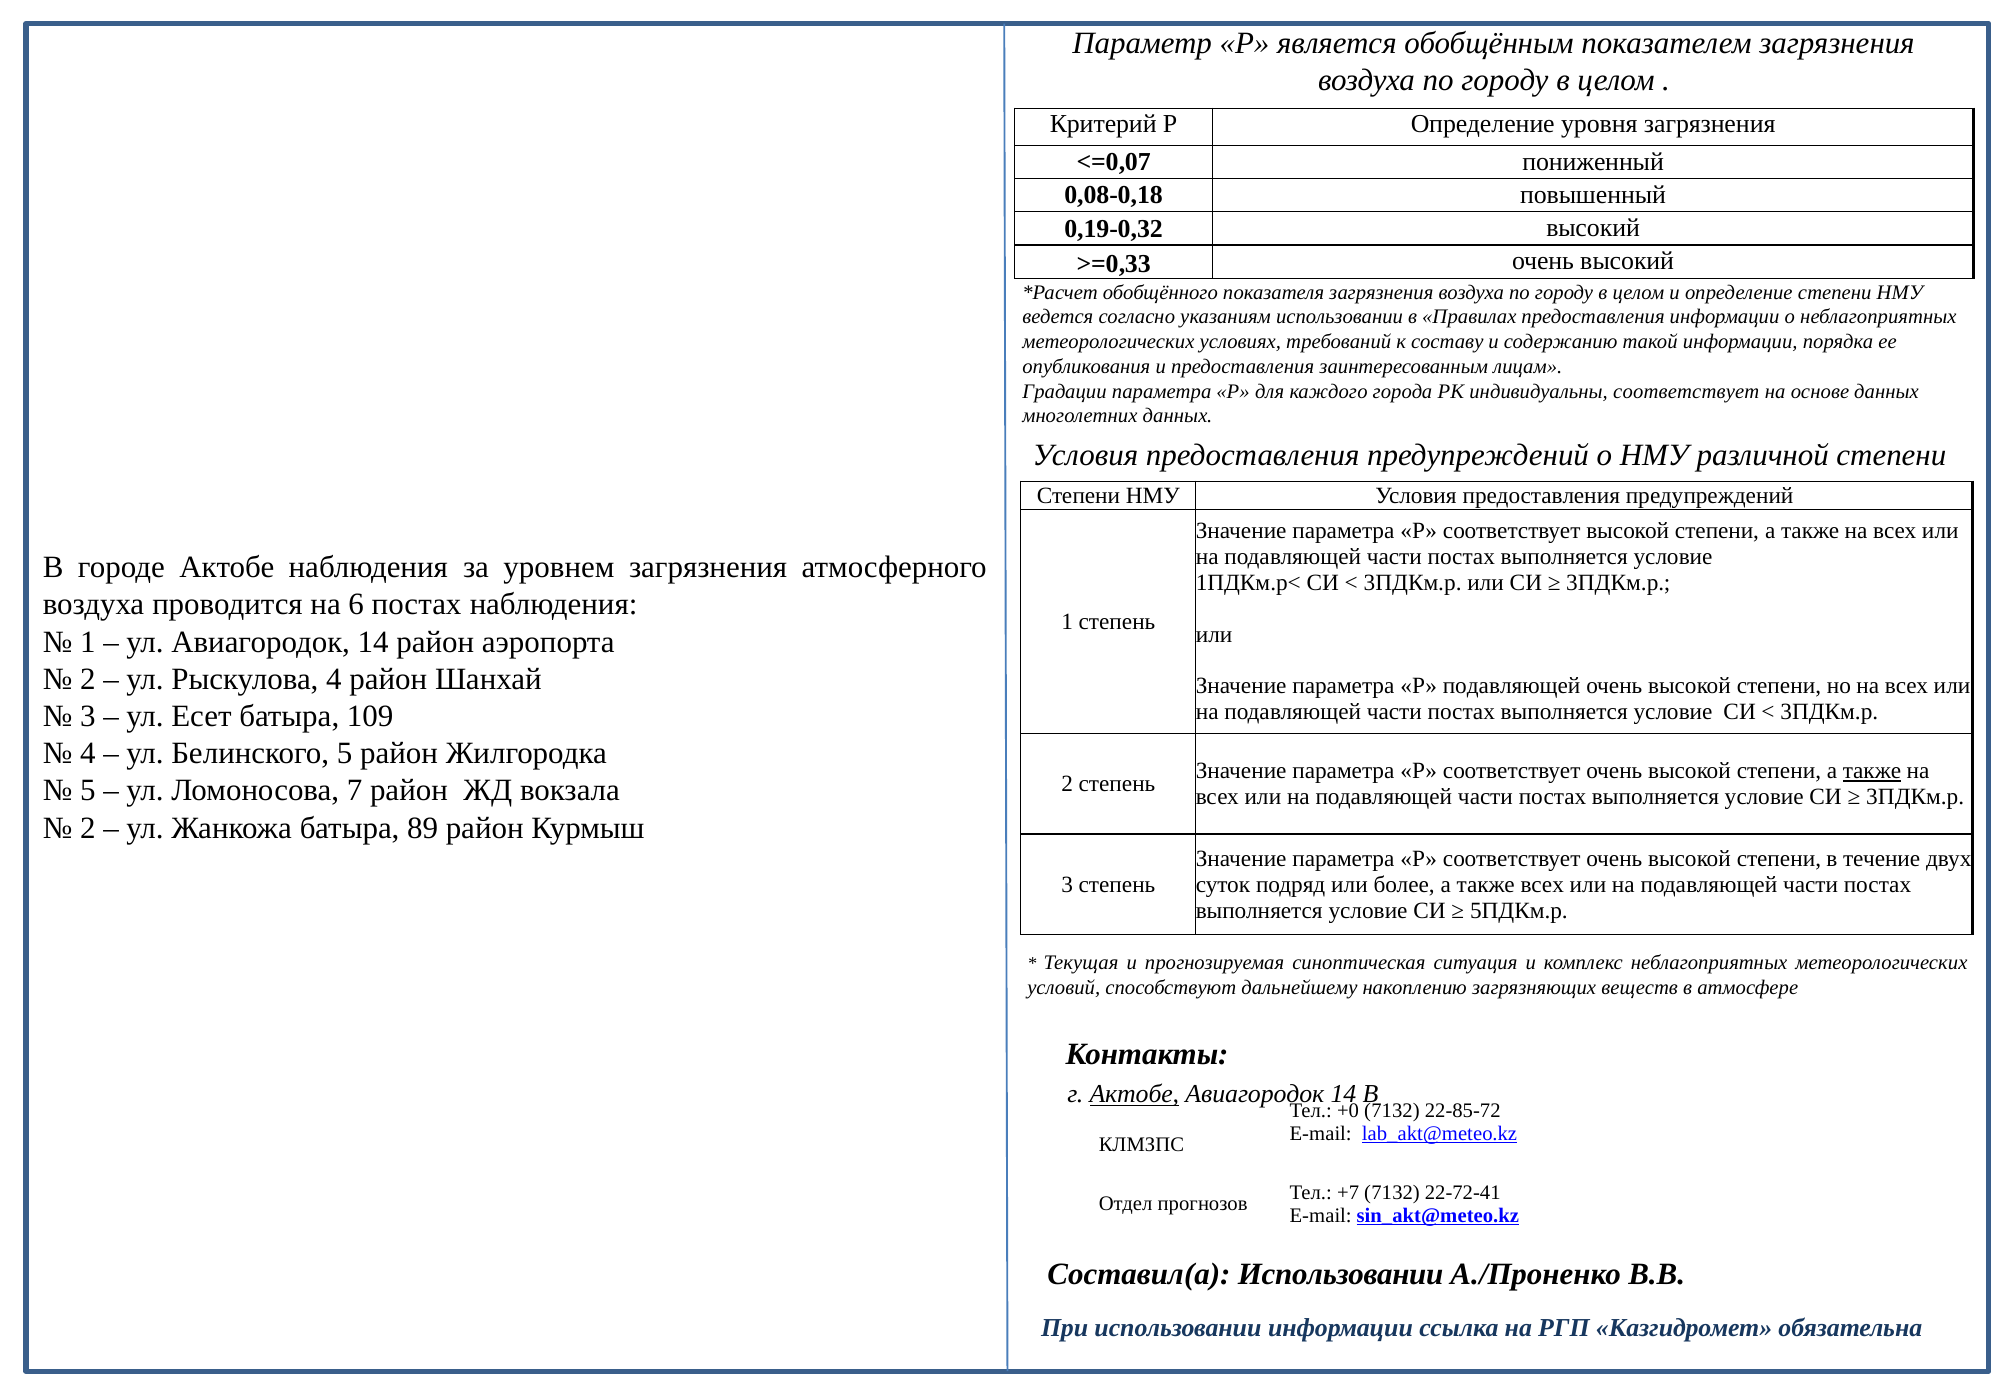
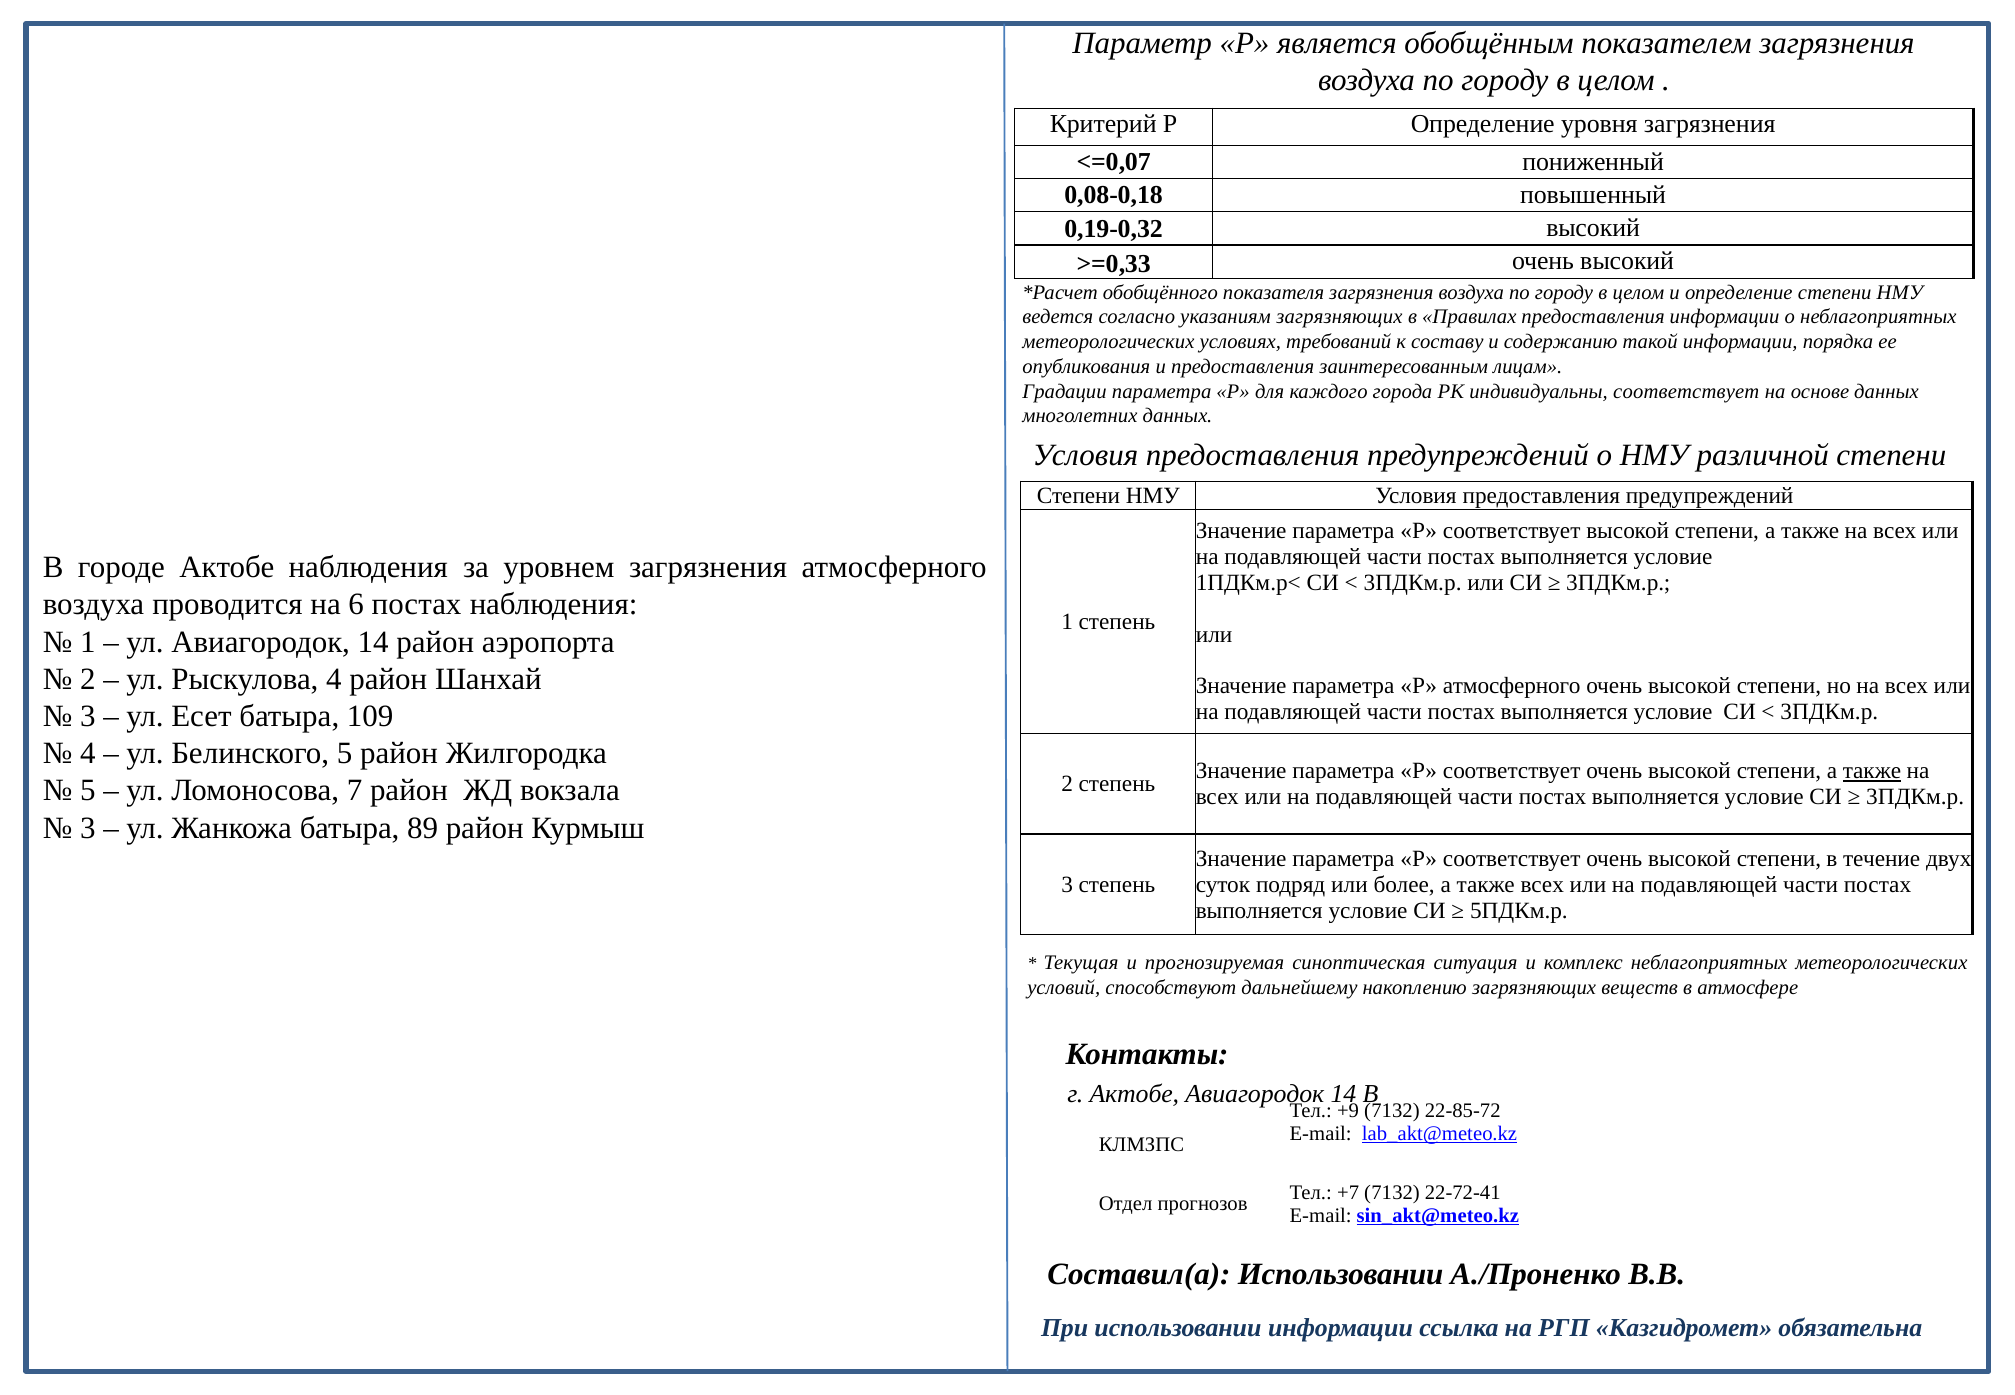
указаниям использовании: использовании -> загрязняющих (1339, 317)
Р подавляющей: подавляющей -> атмосферного (1512, 686)
2: 2 -> 3 (88, 828)
Актобе underline: present -> none (1134, 1094)
+0: +0 -> +9 (1348, 1111)
